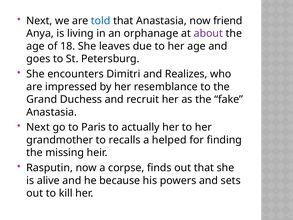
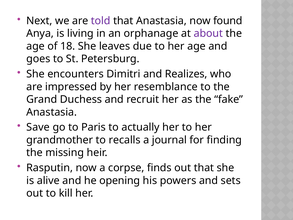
told colour: blue -> purple (101, 21)
friend: friend -> found (228, 21)
Next: Next -> Save (38, 127)
helped: helped -> journal (169, 140)
because: because -> opening (120, 180)
